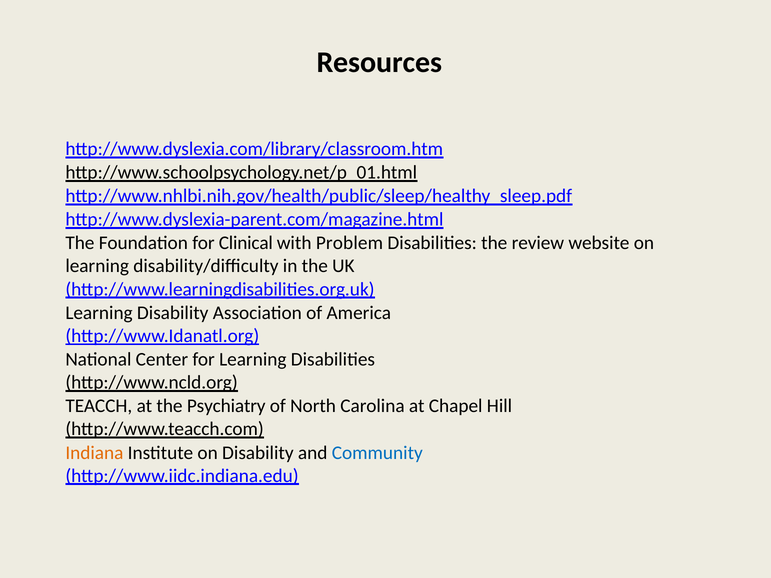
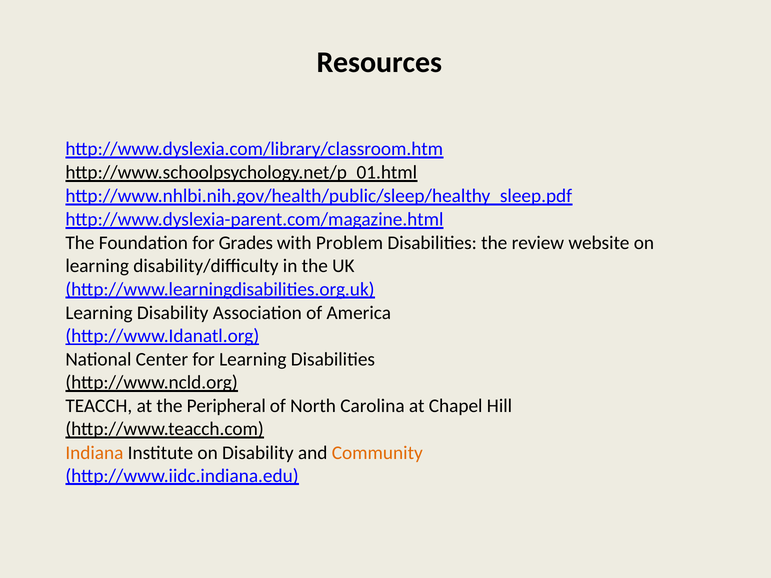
Clinical: Clinical -> Grades (246, 243)
Psychiatry: Psychiatry -> Peripheral (226, 406)
Community colour: blue -> orange (377, 453)
